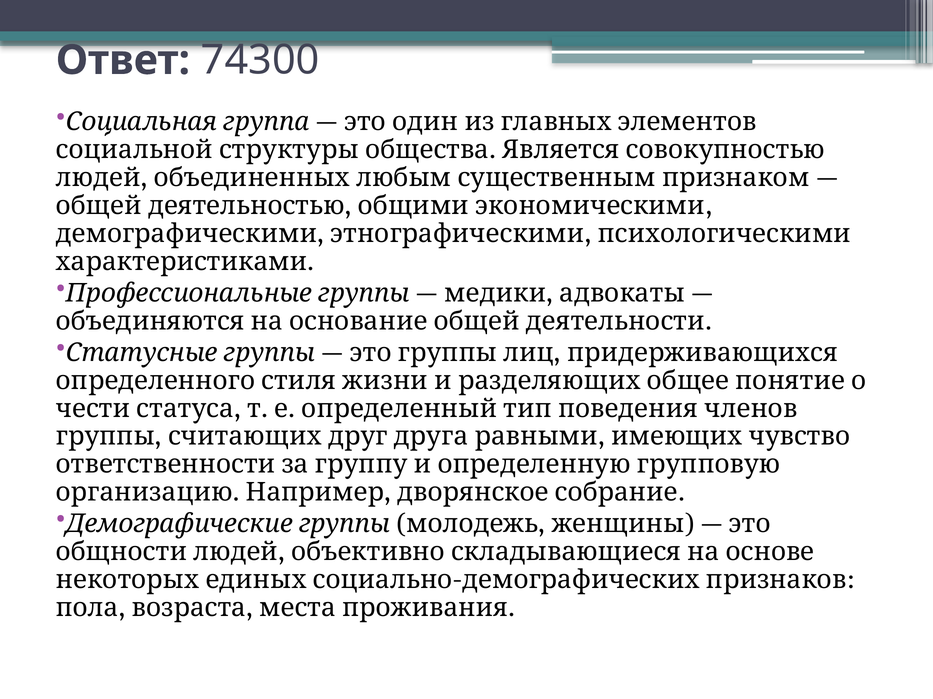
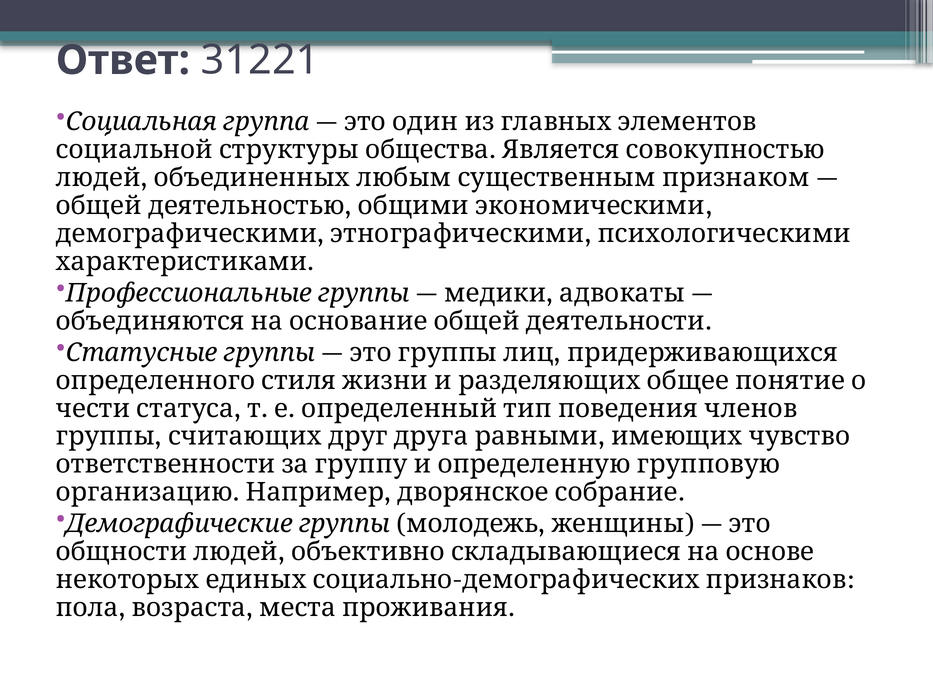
74300: 74300 -> 31221 (260, 60)
